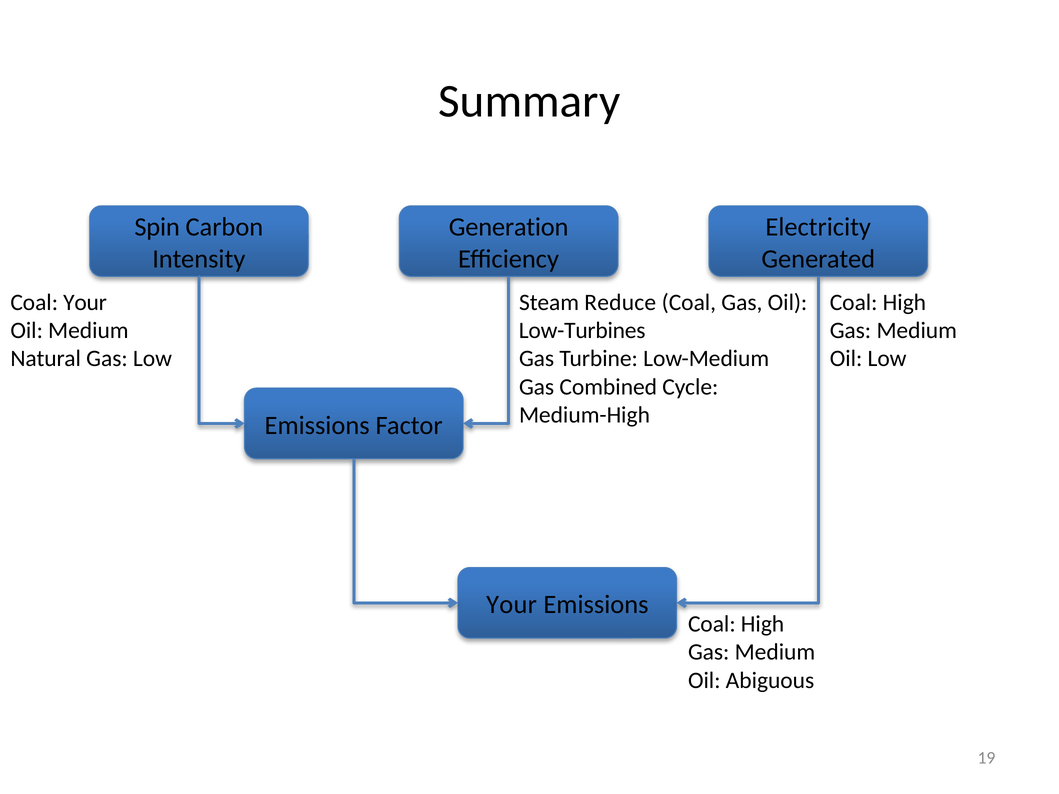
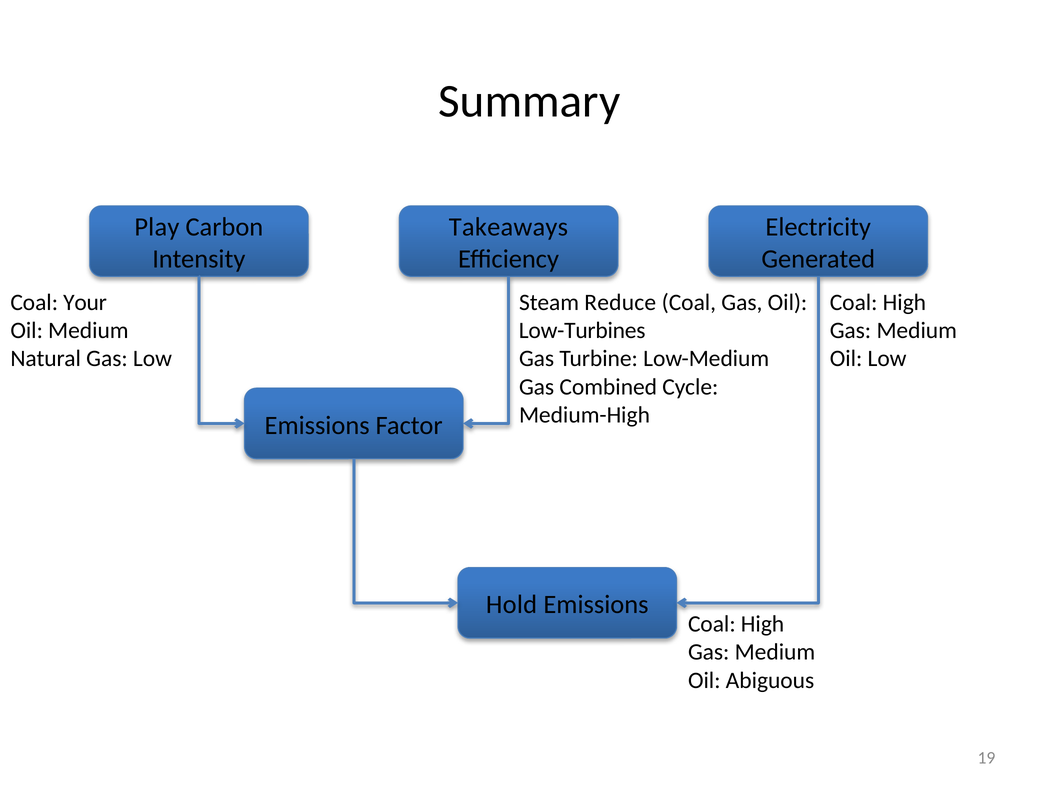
Spin: Spin -> Play (157, 227)
Generation: Generation -> Takeaways (508, 227)
Your: Your -> Hold (512, 605)
